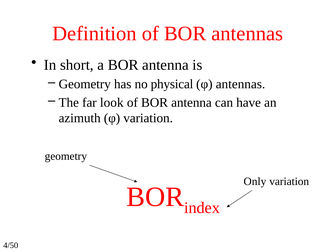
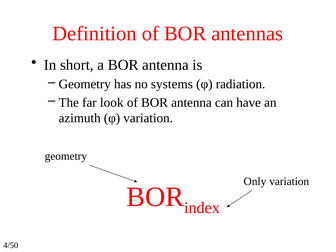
physical: physical -> systems (172, 84)
φ antennas: antennas -> radiation (241, 84)
